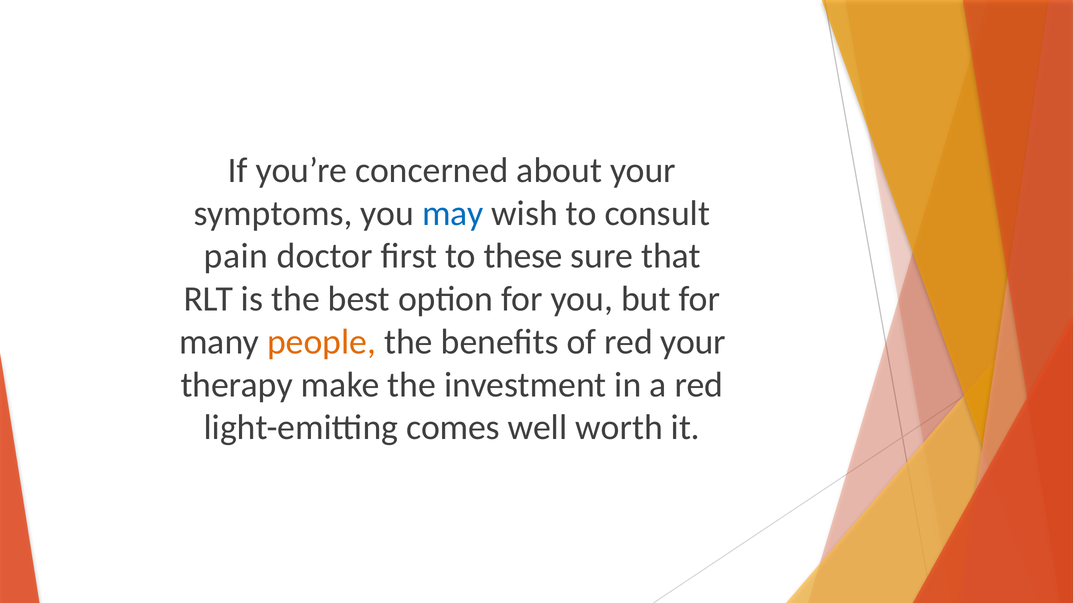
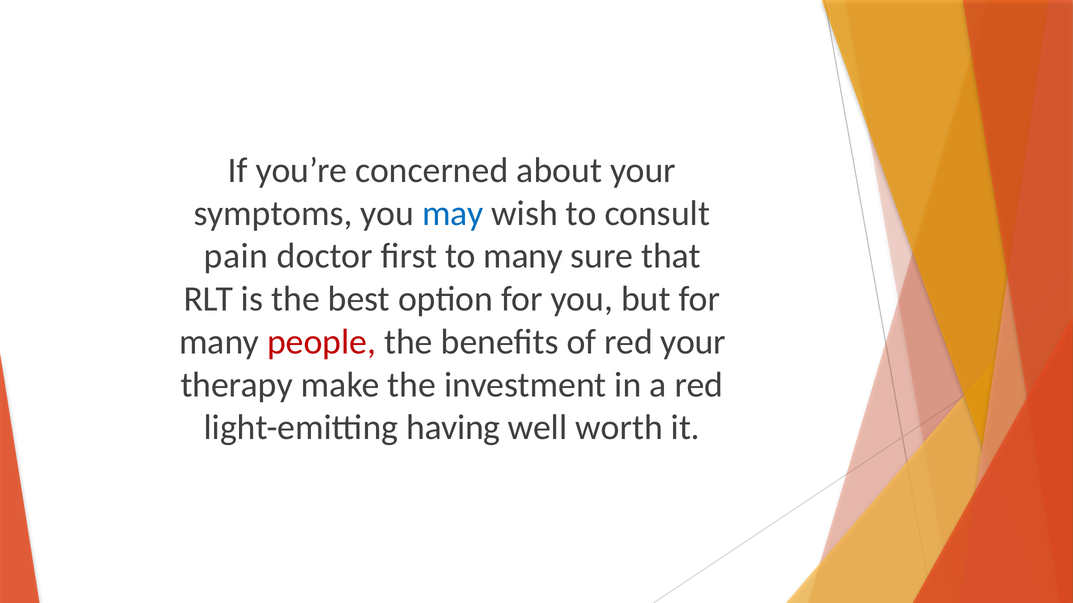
to these: these -> many (523, 256)
people colour: orange -> red (322, 342)
comes: comes -> having (453, 428)
